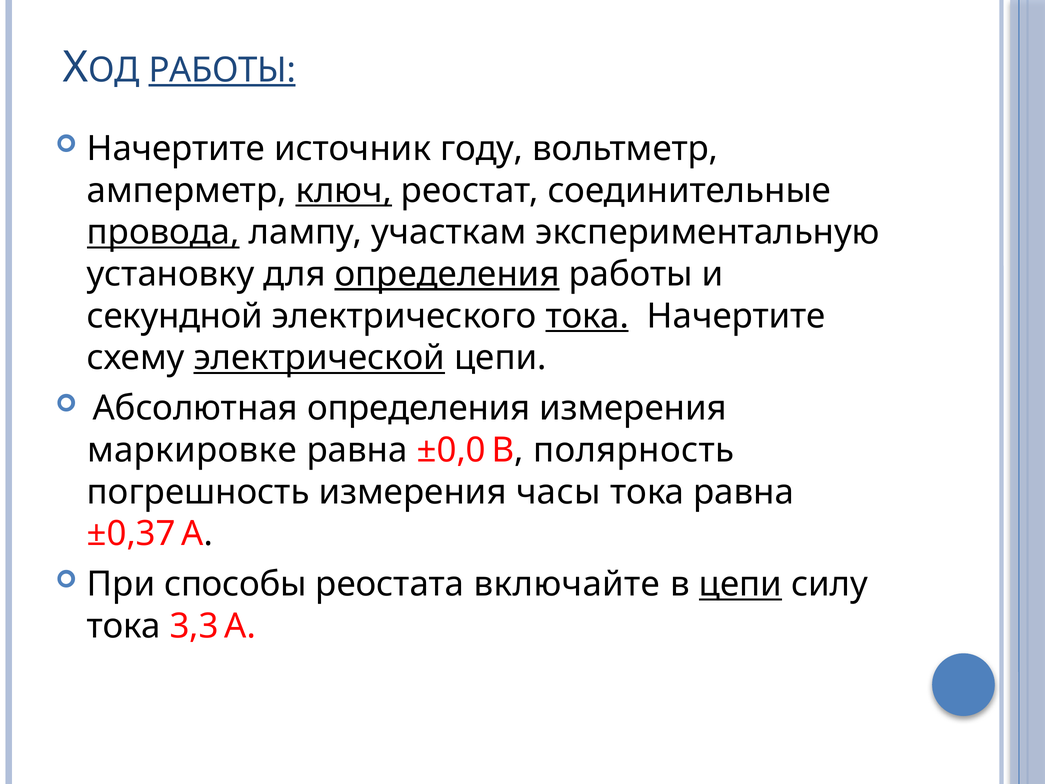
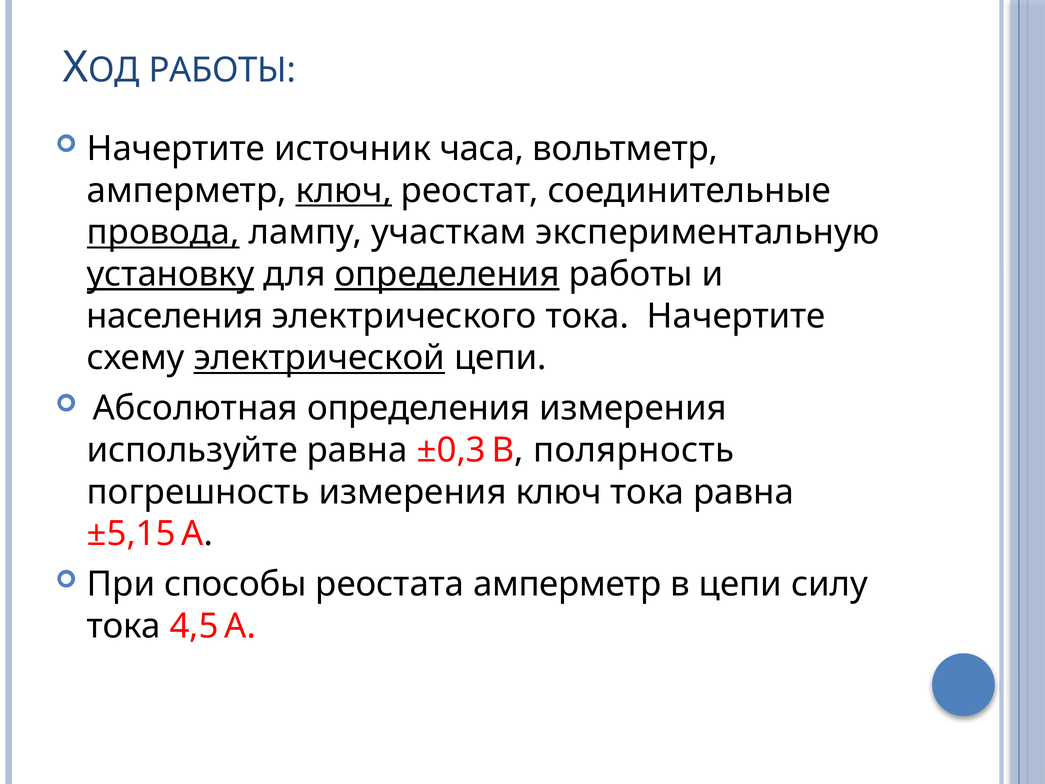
РАБОТЫ underline: present -> none (222, 70)
году: году -> часа (482, 149)
установку underline: none -> present (171, 274)
секундной: секундной -> населения (175, 316)
тока underline: present -> none (587, 316)
маркировке: маркировке -> используйте (192, 450)
±0,0: ±0,0 -> ±0,3 (451, 450)
измерения часы: часы -> ключ (559, 492)
±0,37: ±0,37 -> ±5,15 (131, 534)
реостата включайте: включайте -> амперметр (567, 584)
цепи underline: present -> none (740, 584)
3,3: 3,3 -> 4,5 (194, 626)
